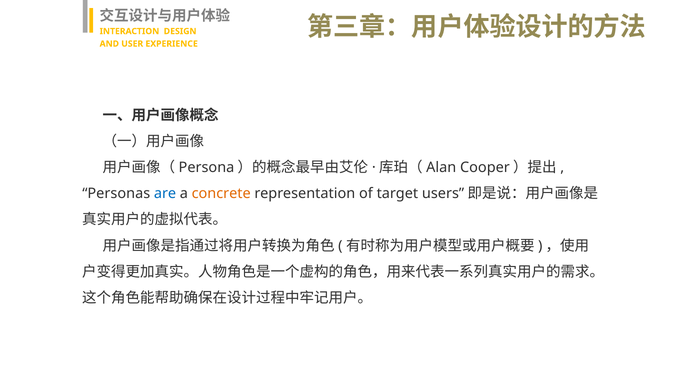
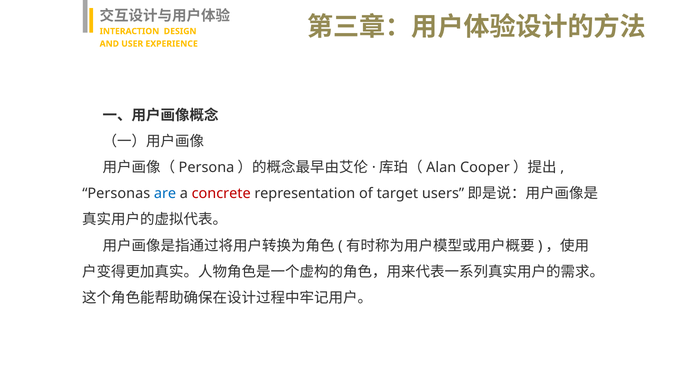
concrete colour: orange -> red (221, 194)
